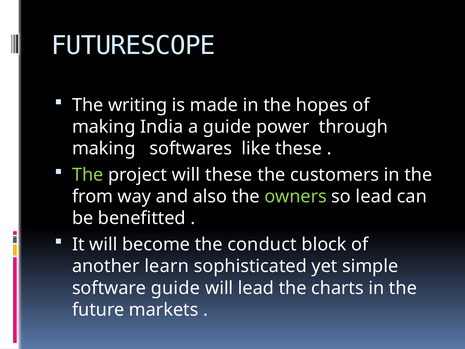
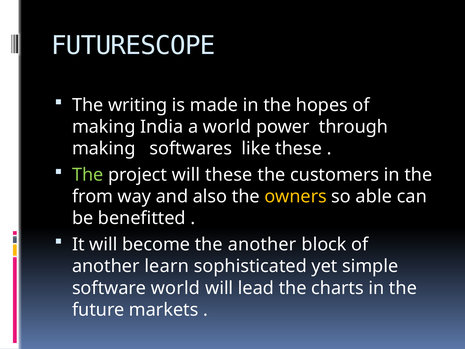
a guide: guide -> world (227, 127)
owners colour: light green -> yellow (296, 196)
so lead: lead -> able (374, 196)
the conduct: conduct -> another (262, 244)
software guide: guide -> world (175, 288)
